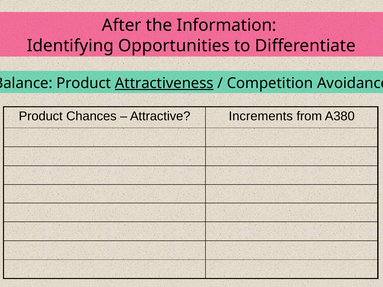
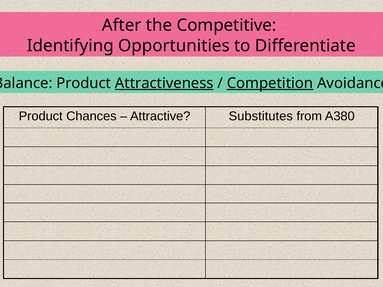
Information: Information -> Competitive (227, 25)
Competition underline: none -> present (270, 83)
Increments: Increments -> Substitutes (261, 116)
